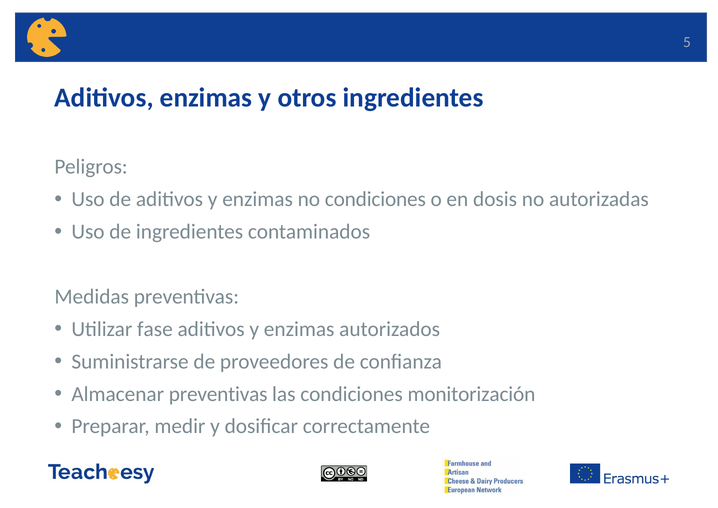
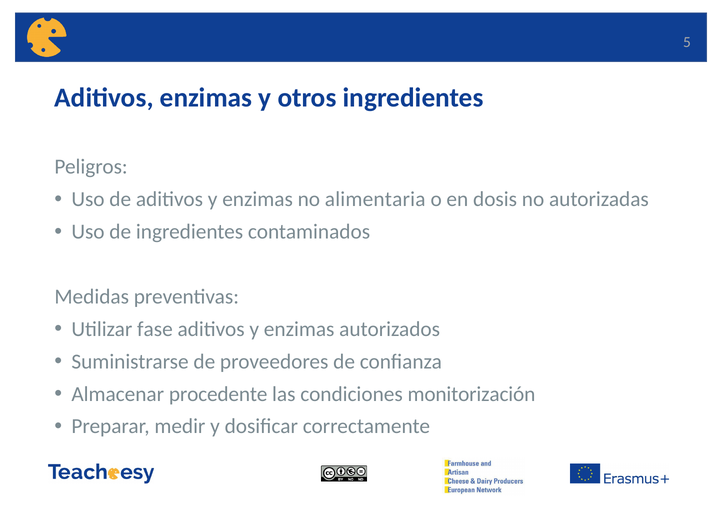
no condiciones: condiciones -> alimentaria (375, 199)
Almacenar preventivas: preventivas -> procedente (218, 394)
